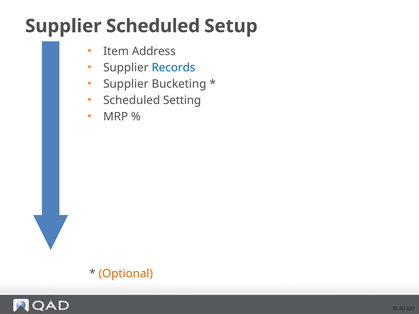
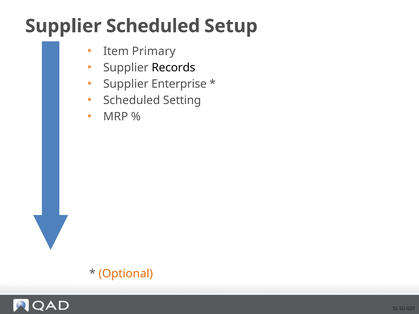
Address: Address -> Primary (154, 51)
Records colour: blue -> black (173, 68)
Bucketing: Bucketing -> Enterprise (179, 84)
